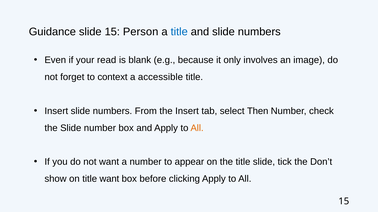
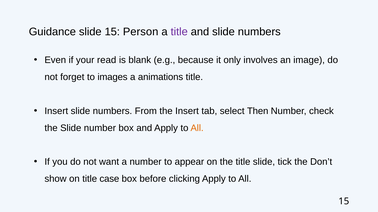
title colour: blue -> purple (179, 32)
context: context -> images (113, 77)
accessible: accessible -> animations (161, 77)
title want: want -> case (109, 179)
